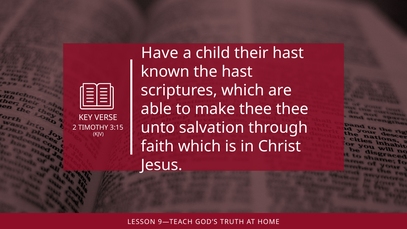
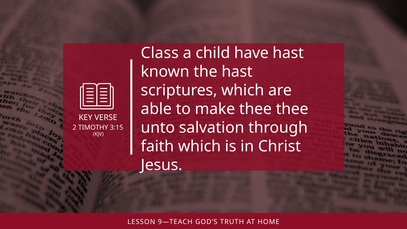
Have: Have -> Class (160, 53)
their: their -> have (251, 53)
